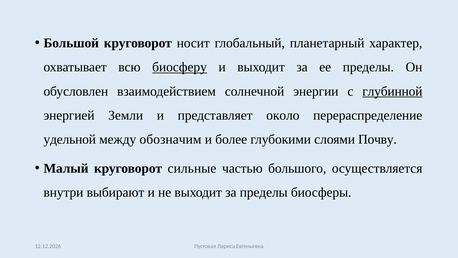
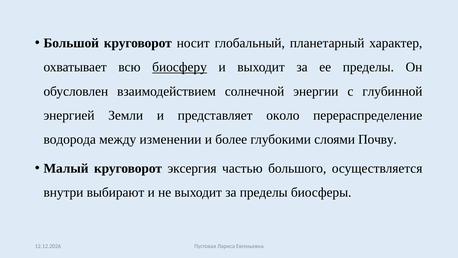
глубинной underline: present -> none (392, 91)
удельной: удельной -> водорода (70, 139)
обозначим: обозначим -> изменении (171, 139)
сильные: сильные -> эксергия (192, 168)
